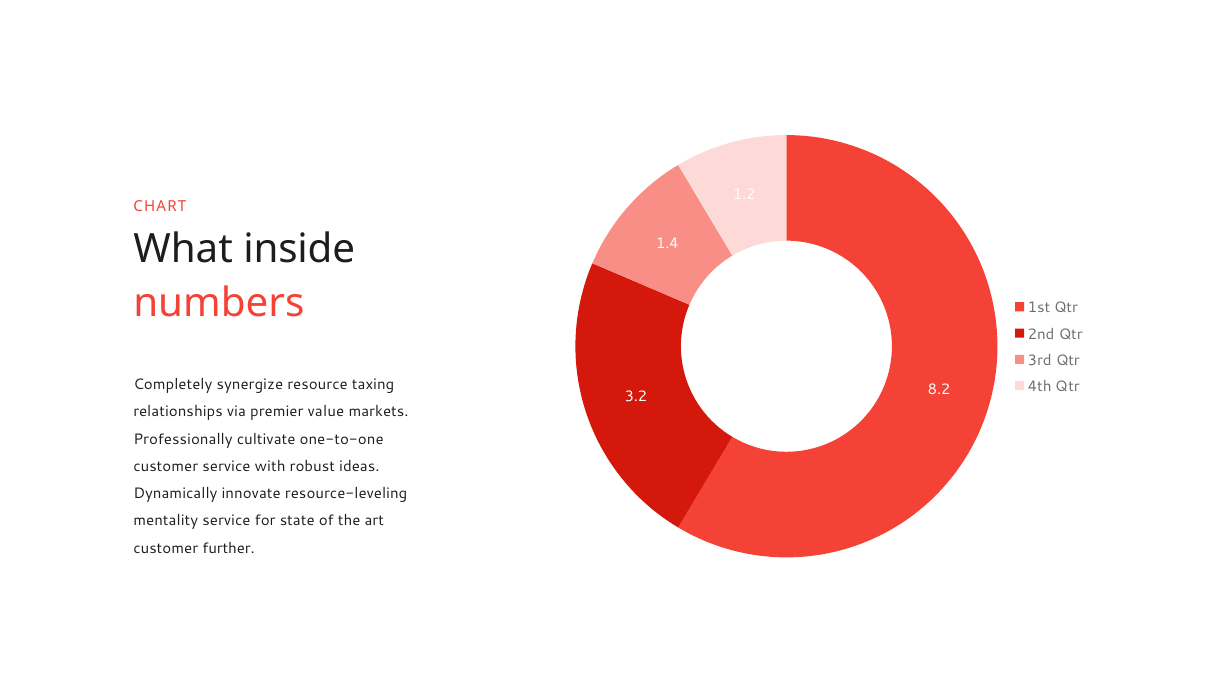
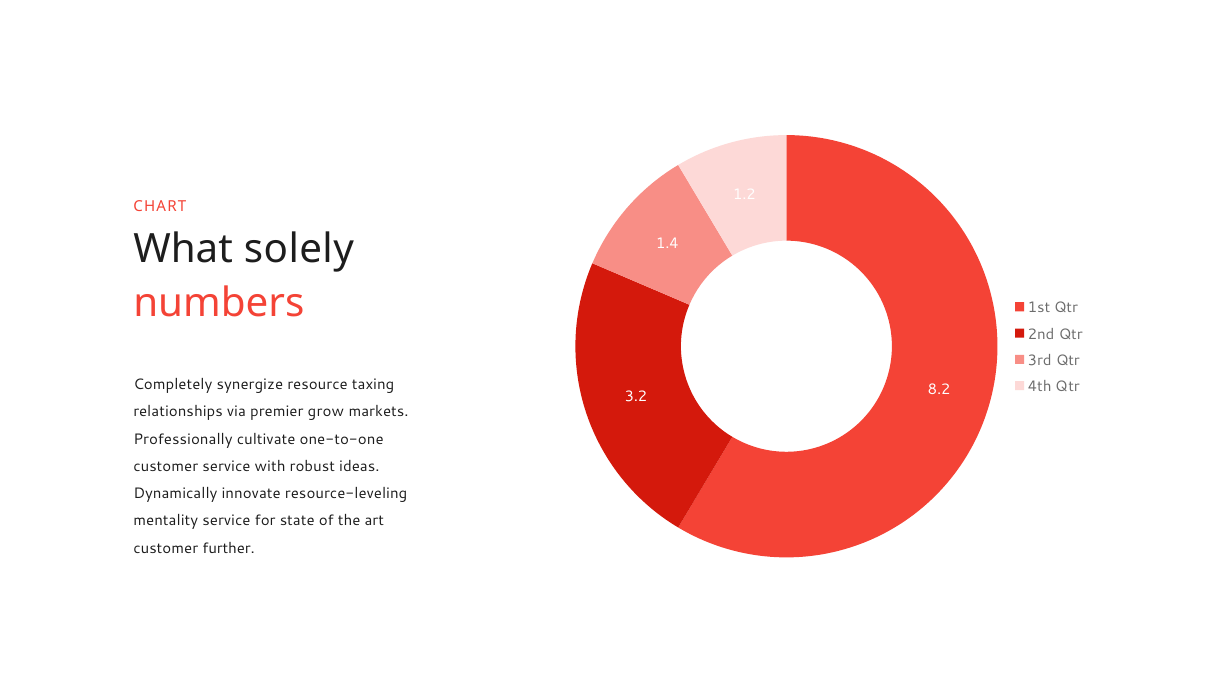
inside: inside -> solely (299, 249)
value: value -> grow (326, 412)
